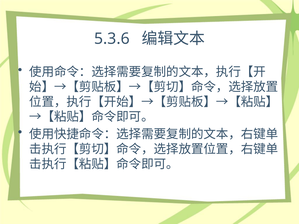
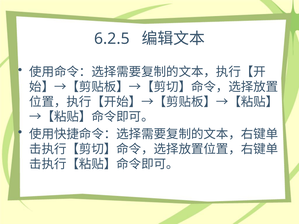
5.3.6: 5.3.6 -> 6.2.5 (112, 39)
